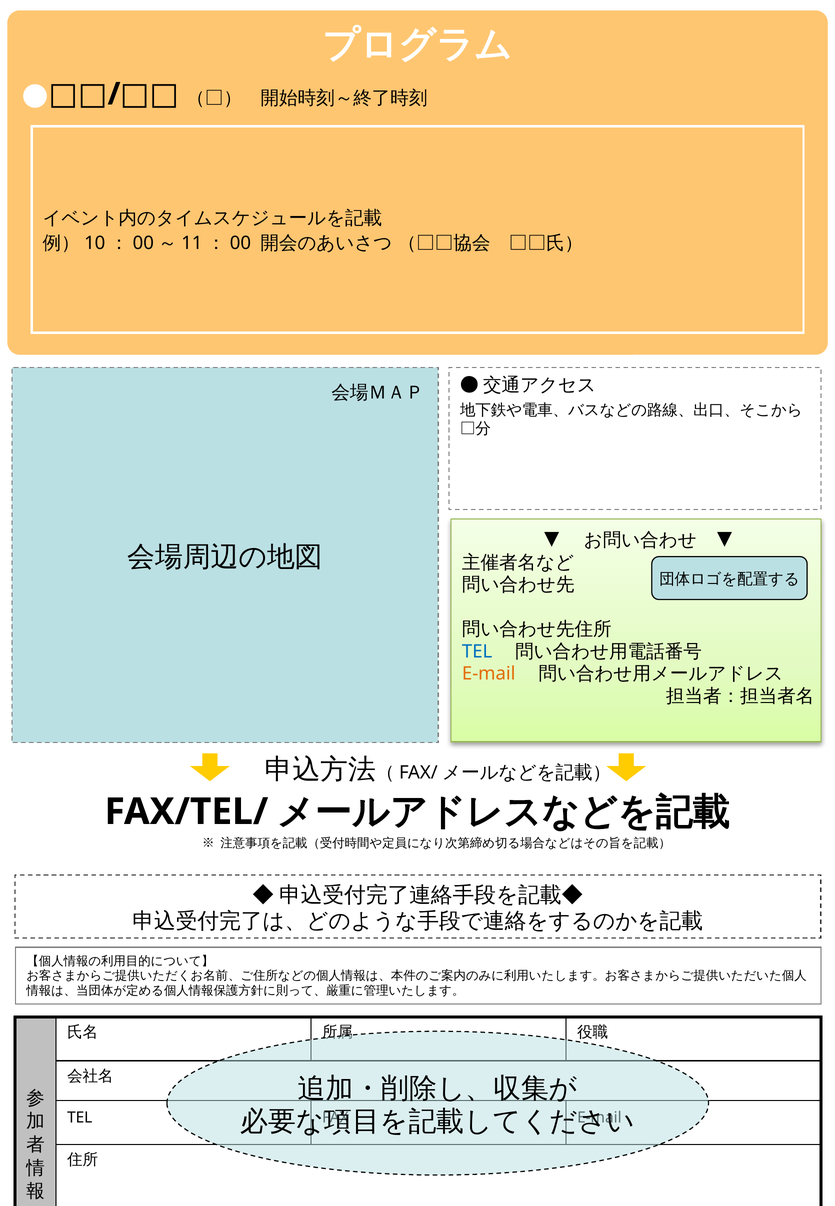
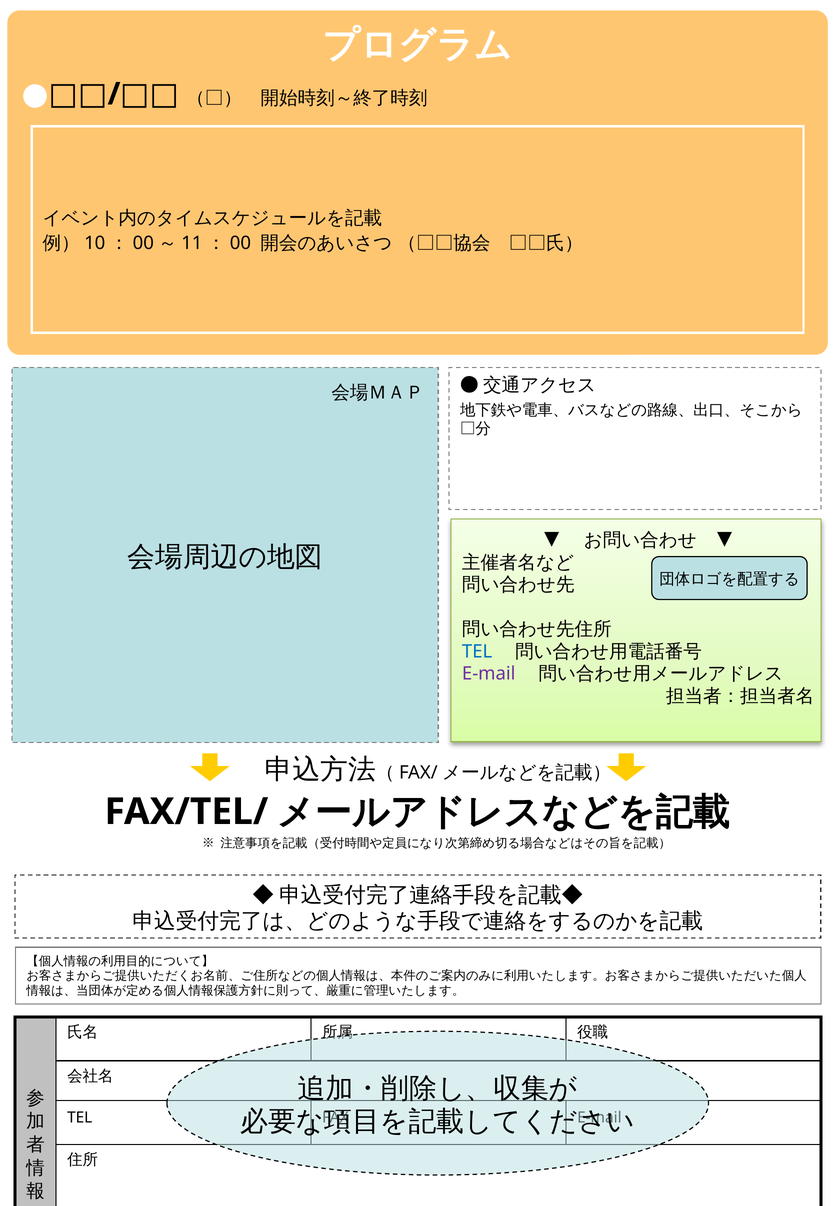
E-mail colour: orange -> purple (489, 674)
